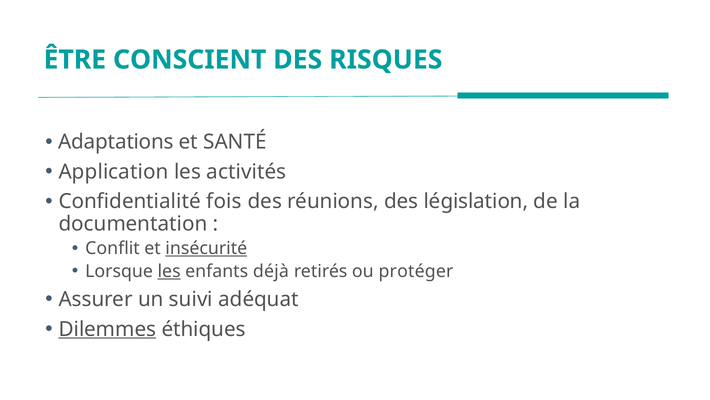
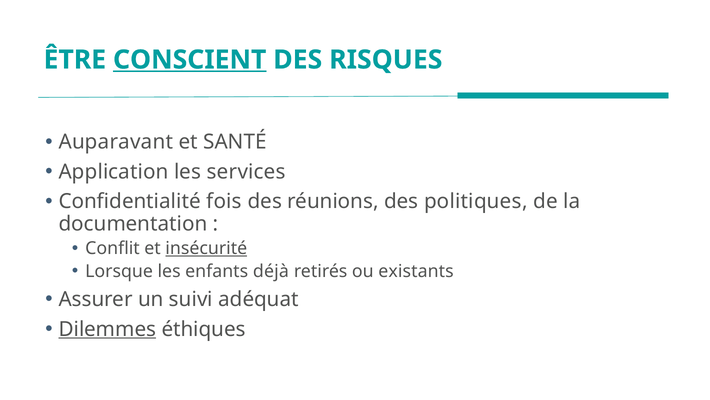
CONSCIENT underline: none -> present (190, 60)
Adaptations: Adaptations -> Auparavant (116, 142)
activités: activités -> services (246, 171)
législation: législation -> politiques (476, 201)
les underline: present -> none (169, 271)
protéger: protéger -> existants (416, 271)
